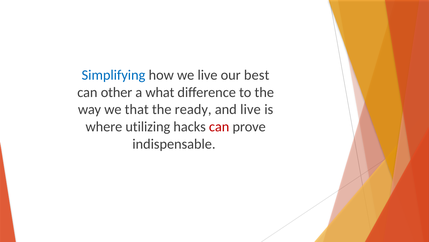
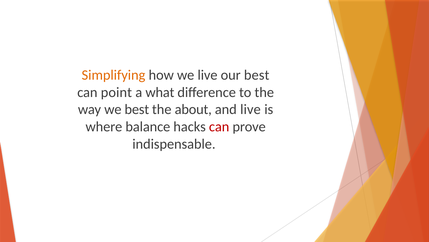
Simplifying colour: blue -> orange (113, 75)
other: other -> point (116, 92)
we that: that -> best (137, 109)
ready: ready -> about (193, 109)
utilizing: utilizing -> balance (148, 126)
